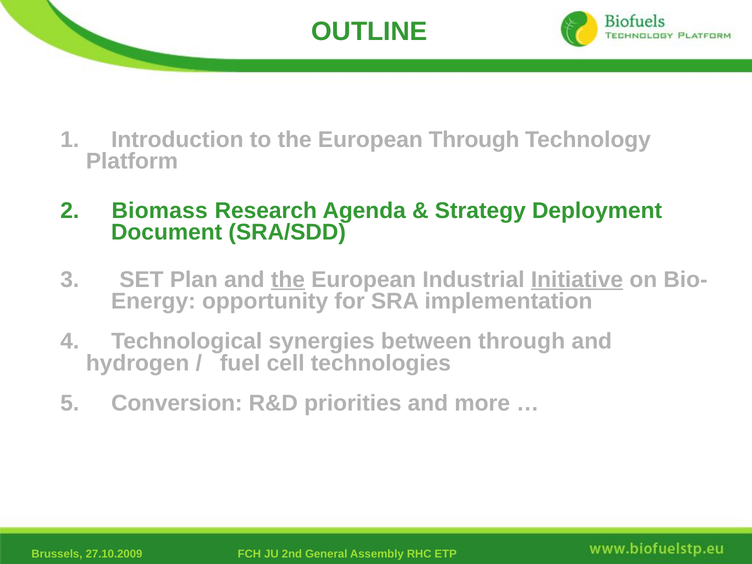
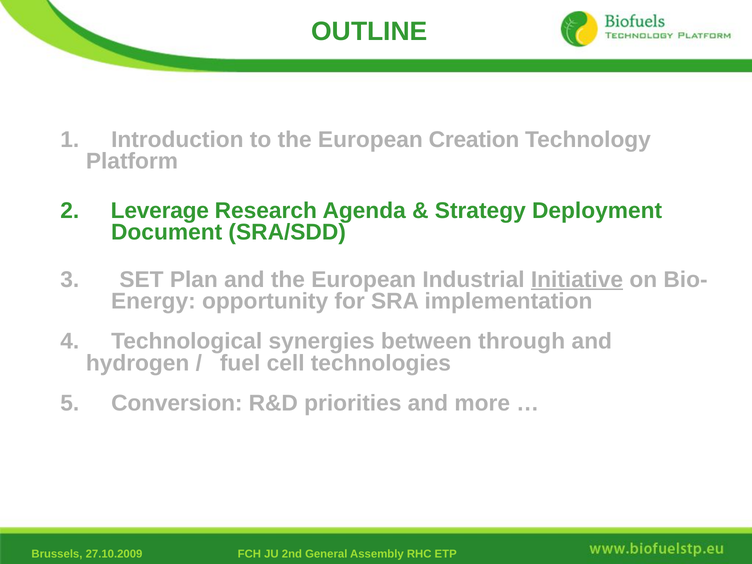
European Through: Through -> Creation (474, 140)
Biomass: Biomass -> Leverage (160, 210)
the underline: present -> none (288, 280)
